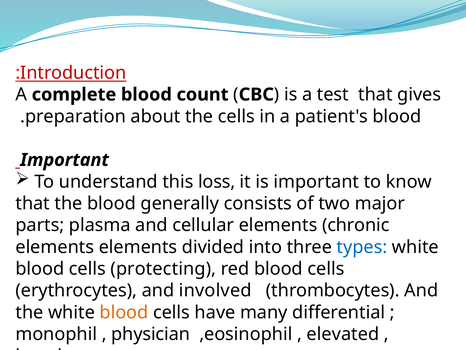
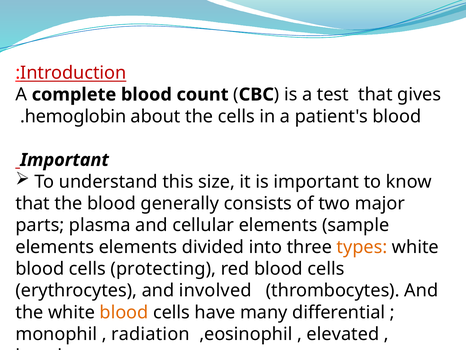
preparation: preparation -> hemoglobin (76, 116)
loss: loss -> size (217, 181)
chronic: chronic -> sample (356, 225)
types colour: blue -> orange (362, 247)
physician: physician -> radiation (151, 334)
